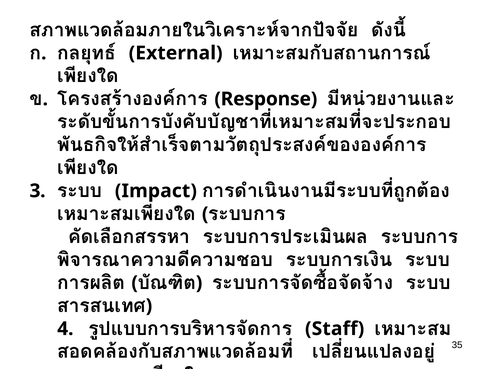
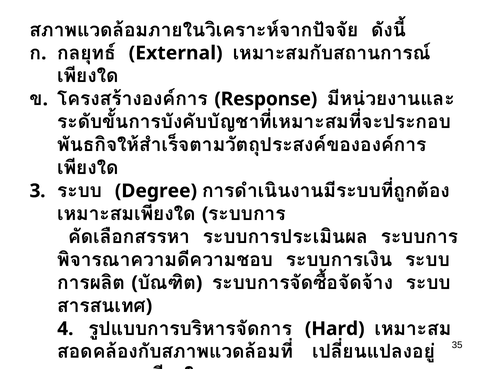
Impact: Impact -> Degree (156, 191)
Staff: Staff -> Hard (335, 329)
